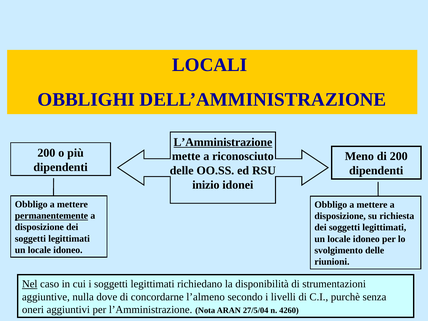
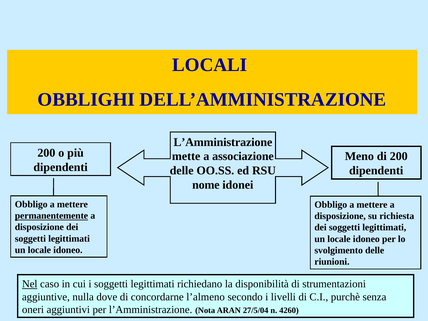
L’Amministrazione underline: present -> none (223, 142)
riconosciuto: riconosciuto -> associazione (243, 156)
inizio: inizio -> nome (206, 185)
